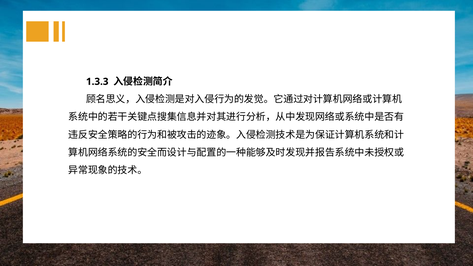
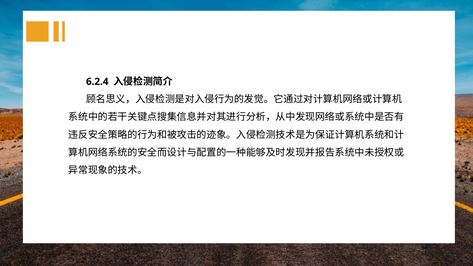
1.3.3: 1.3.3 -> 6.2.4 (97, 82)
